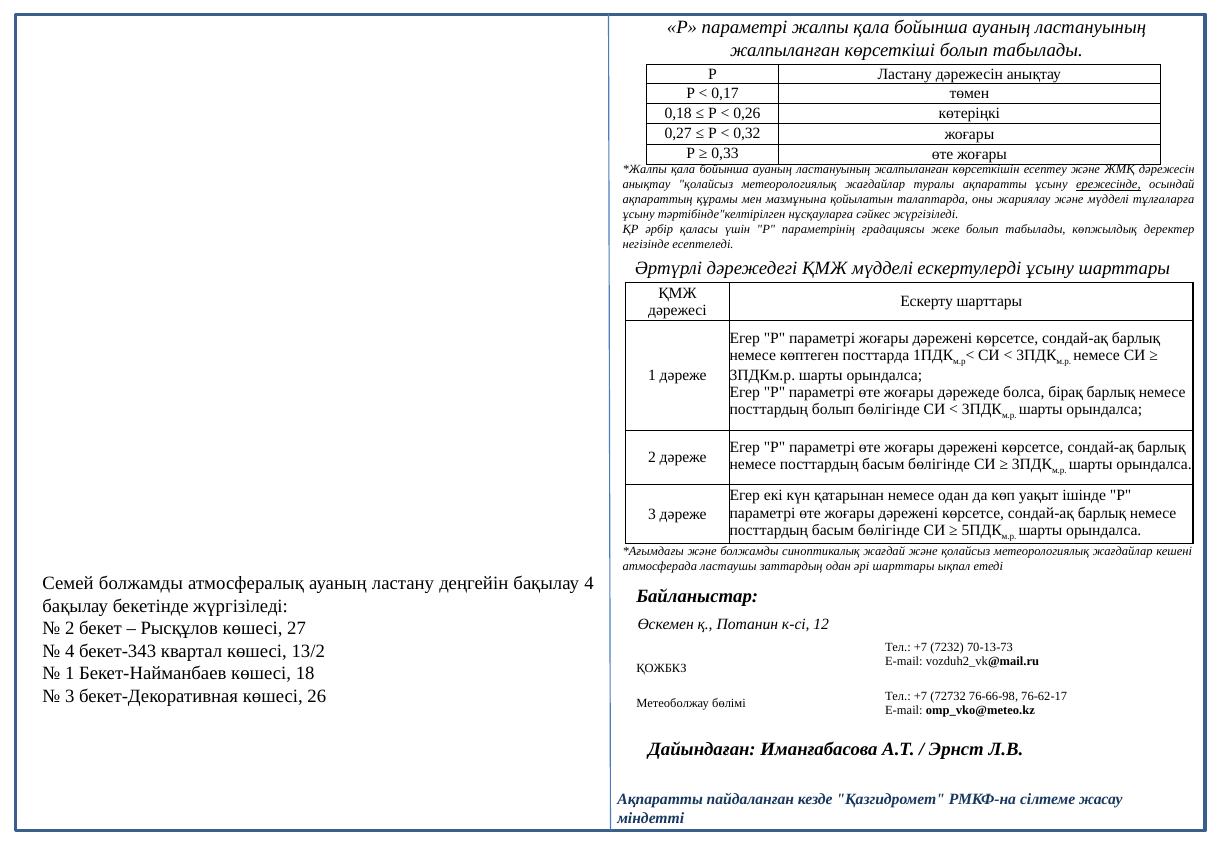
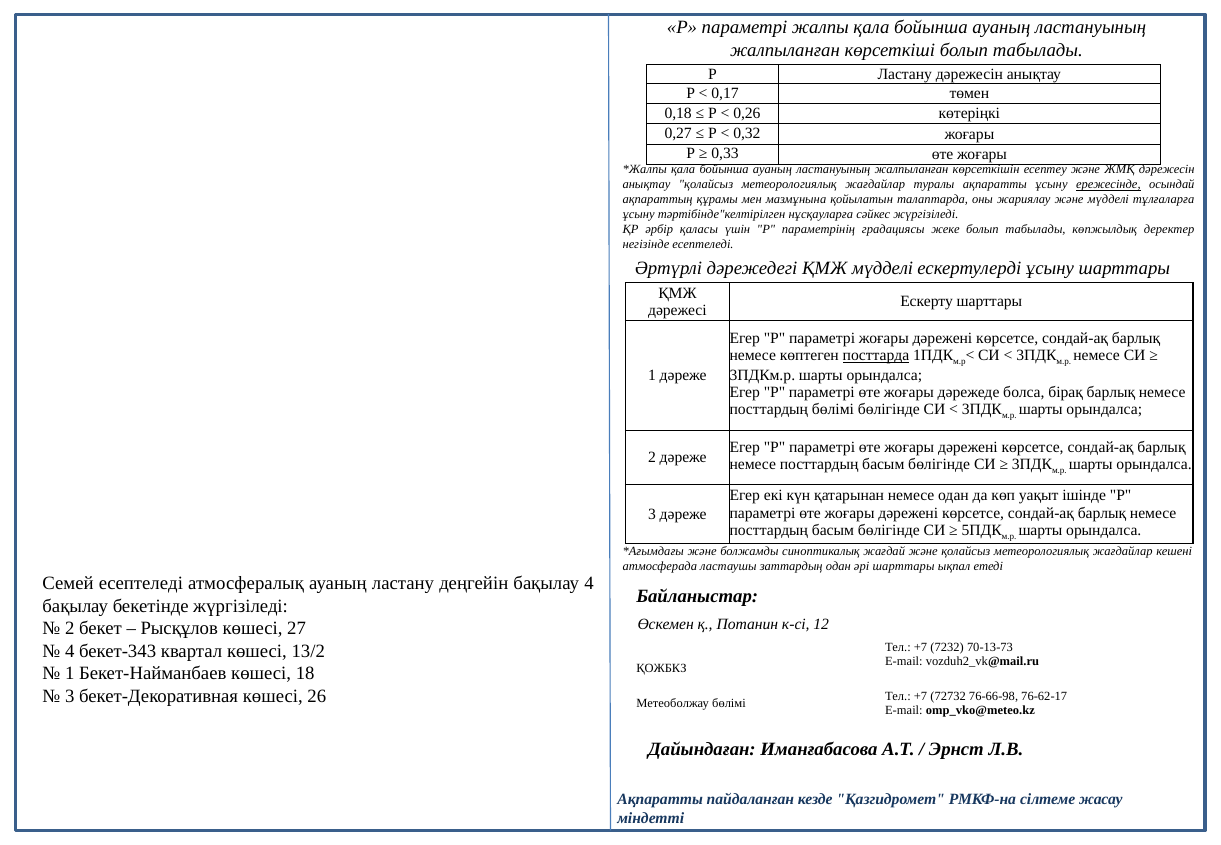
посттарда underline: none -> present (876, 356)
посттардың болып: болып -> бөлімі (833, 410)
Семей болжамды: болжамды -> есептеледі (141, 584)
